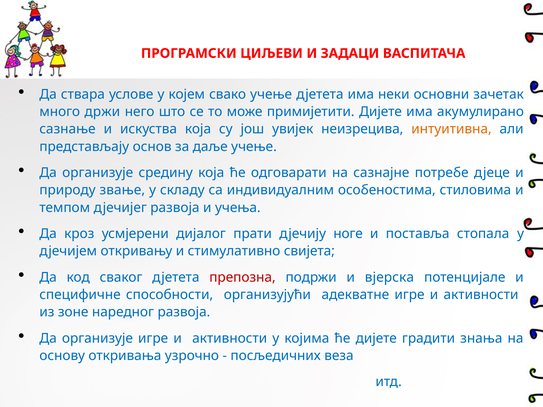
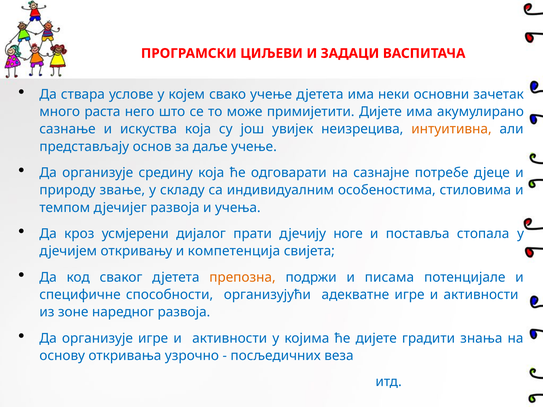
држи: држи -> раста (102, 112)
стимулативно: стимулативно -> компетенција (234, 251)
препозна colour: red -> orange (242, 277)
вјерска: вјерска -> писама (389, 277)
